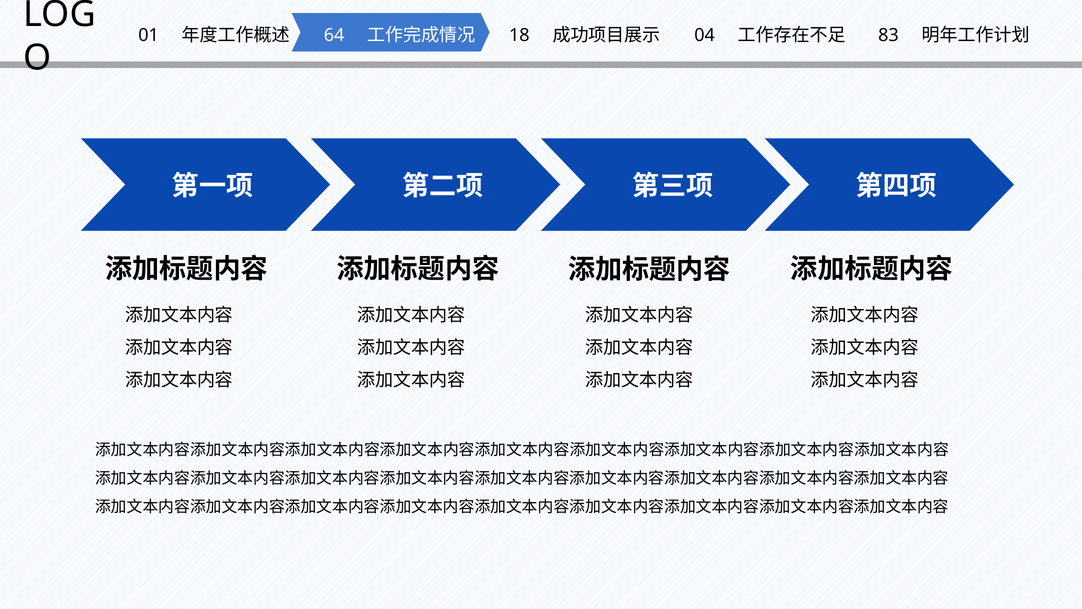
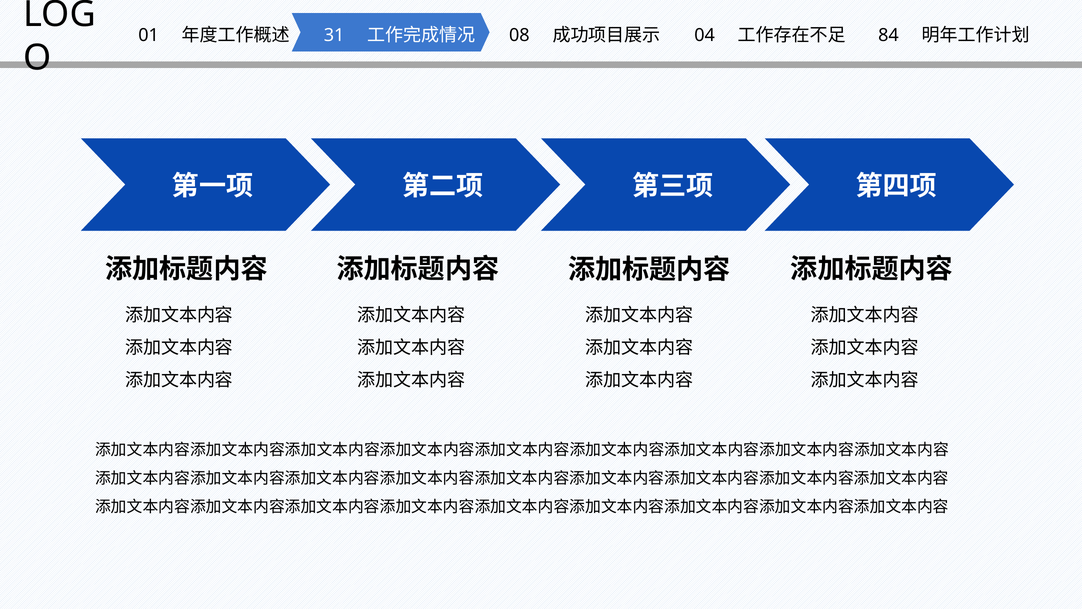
64: 64 -> 31 (334, 35)
18: 18 -> 08 (519, 35)
83: 83 -> 84 (888, 35)
